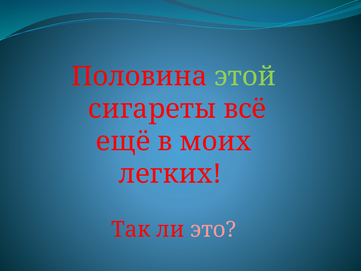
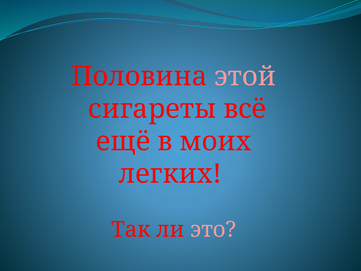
этой colour: light green -> pink (245, 76)
